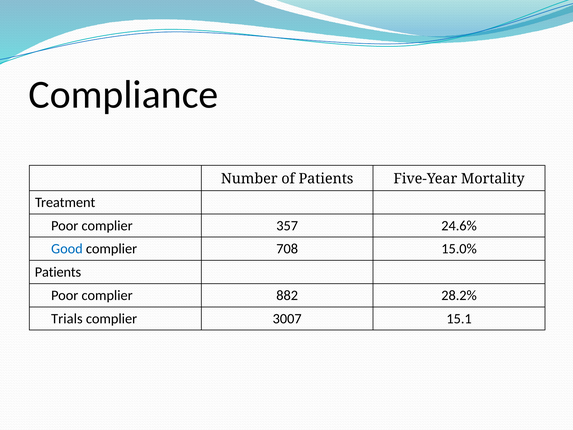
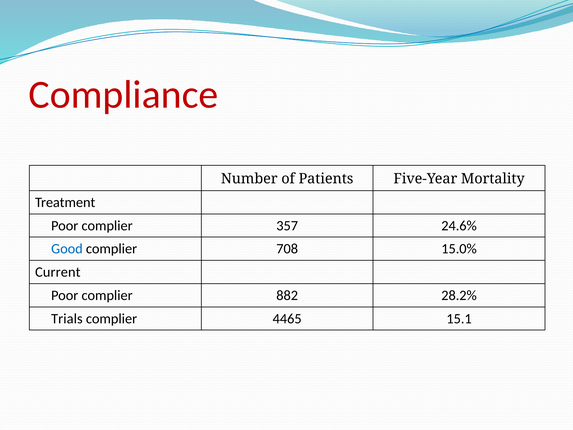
Compliance colour: black -> red (123, 95)
Patients: Patients -> Current (58, 272)
3007: 3007 -> 4465 (287, 318)
